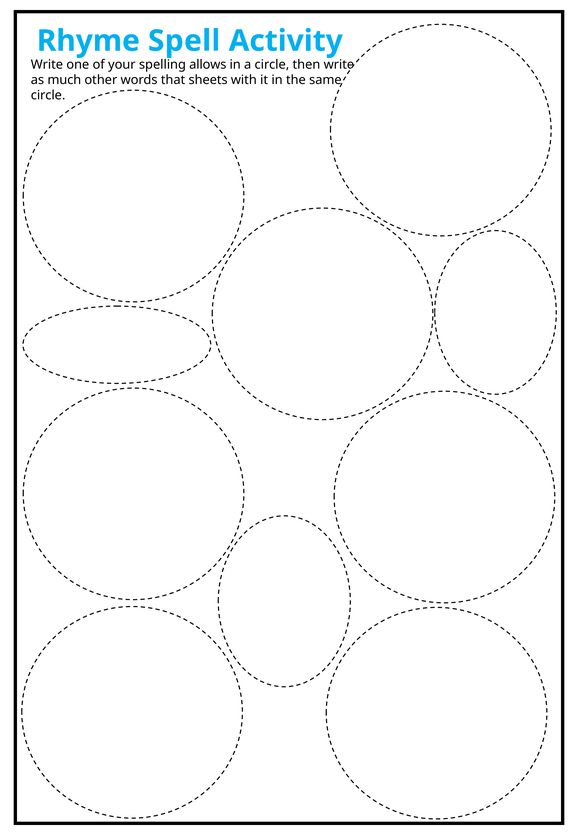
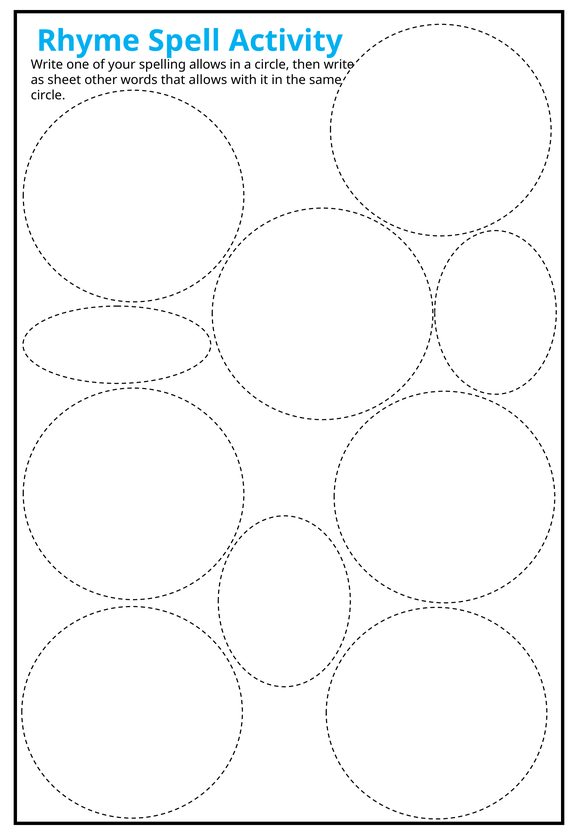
much: much -> sheet (64, 80)
that sheets: sheets -> allows (208, 80)
